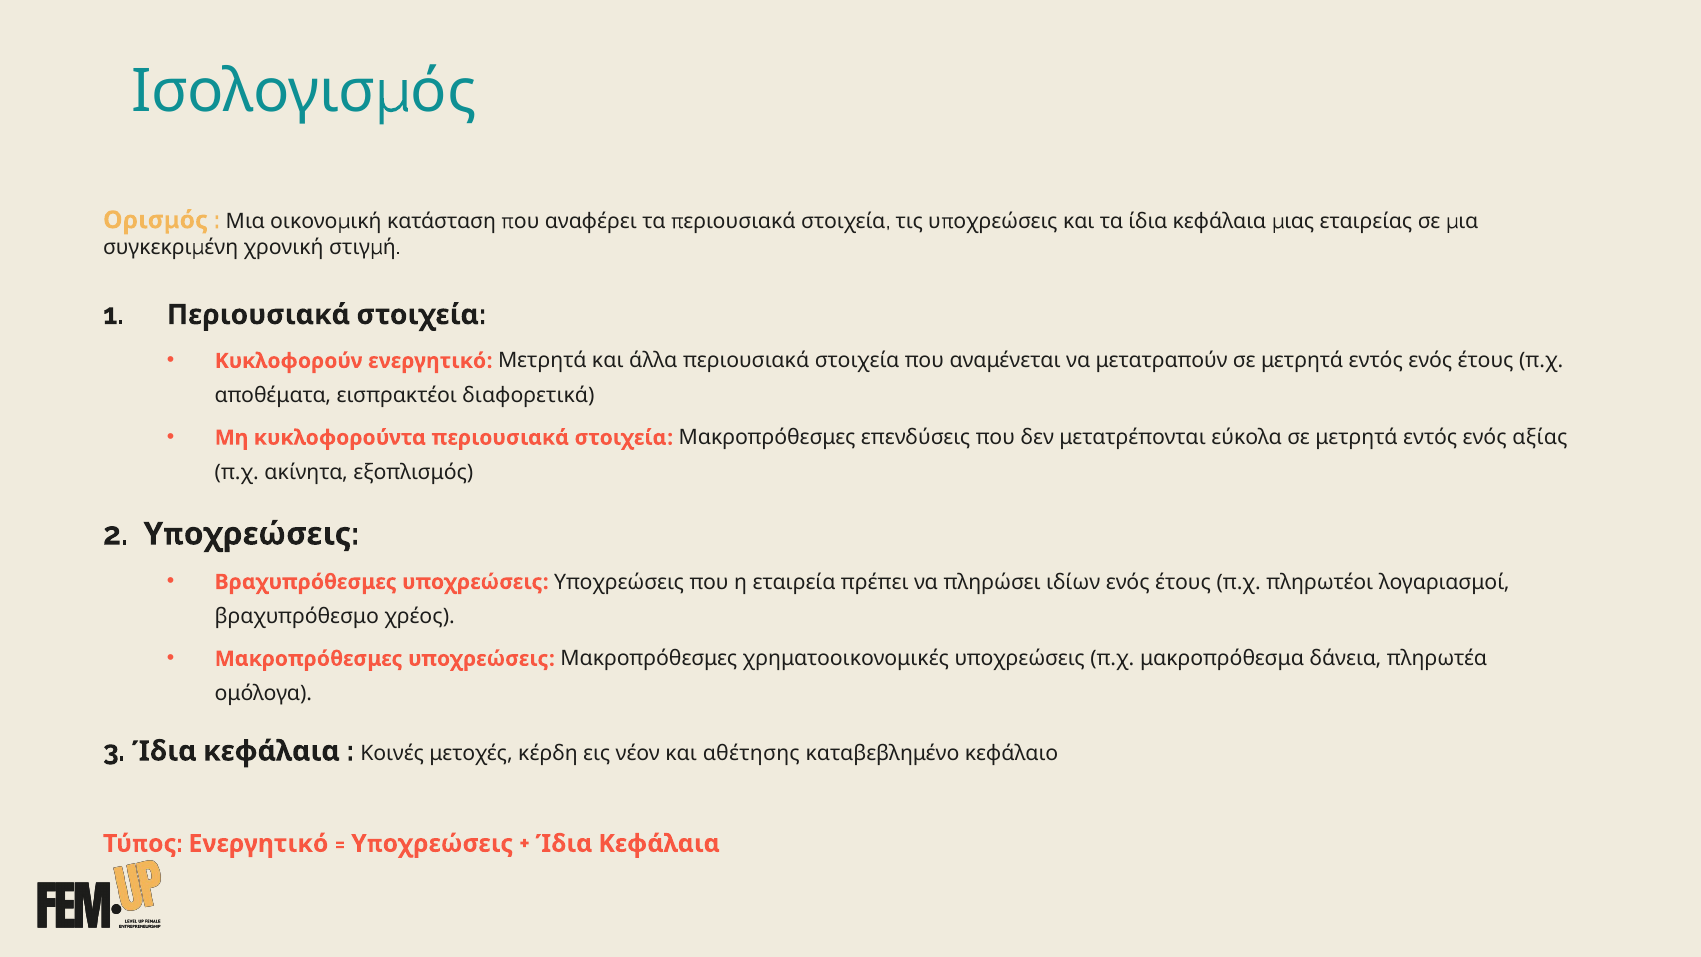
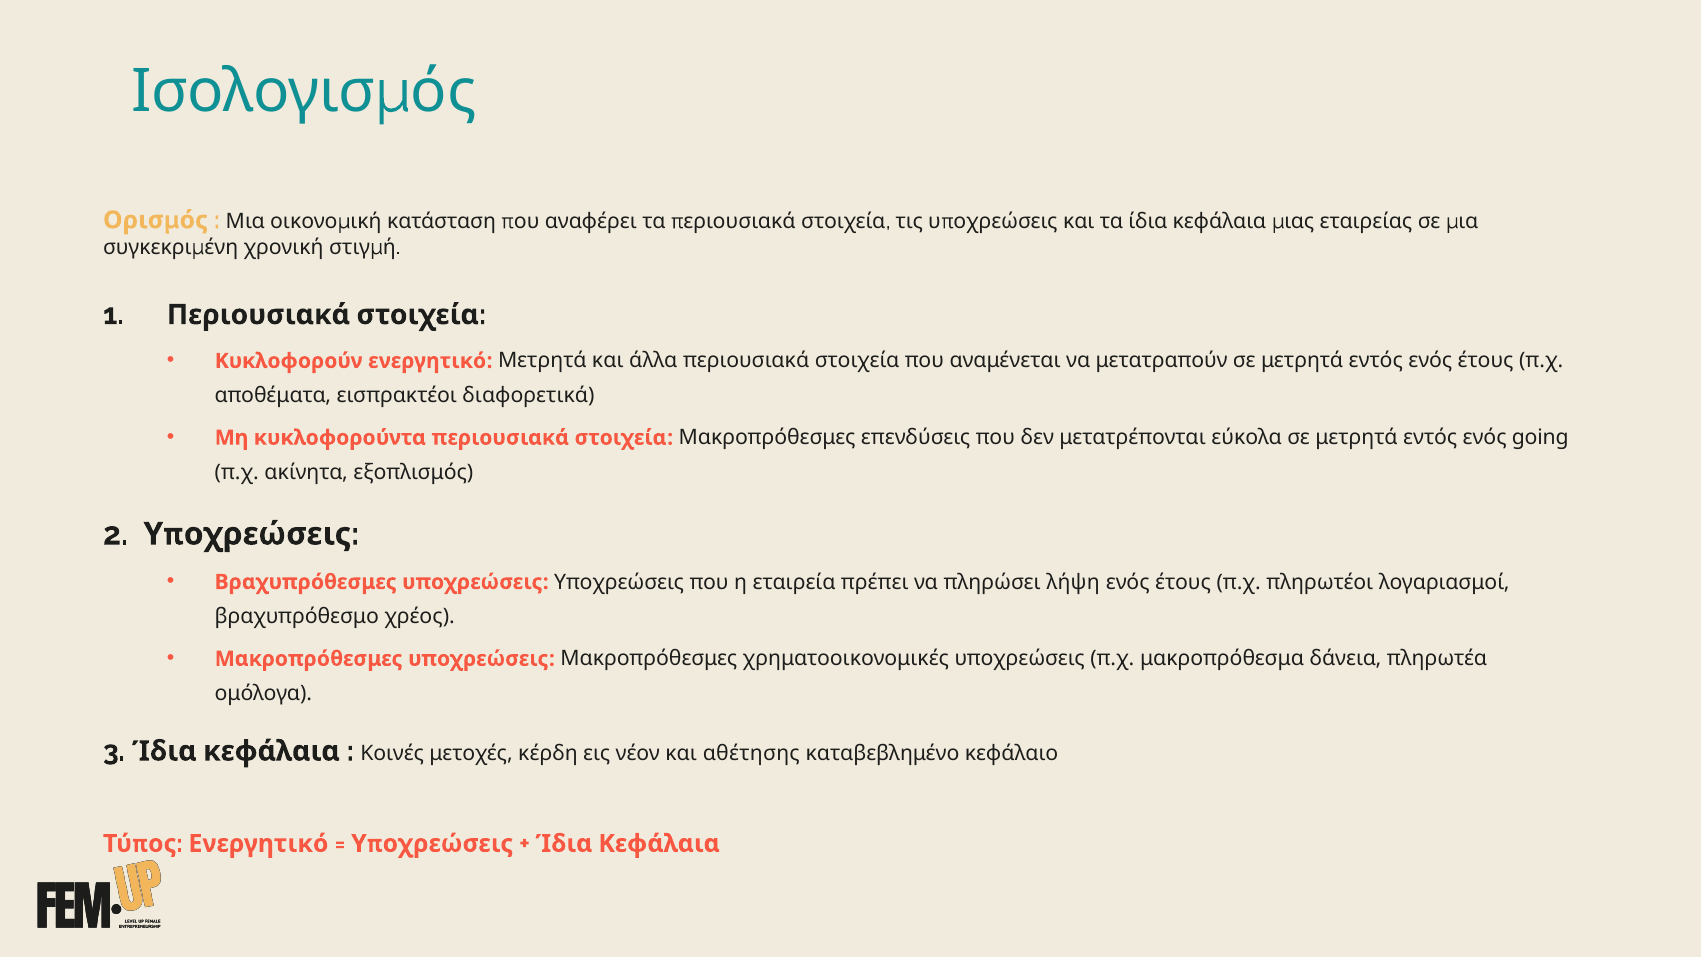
αξίας: αξίας -> going (1540, 438)
ιδίων: ιδίων -> λήψη (1073, 582)
